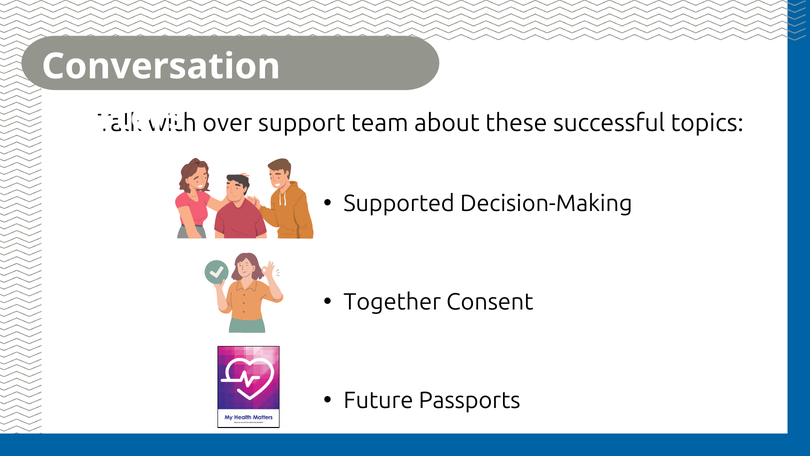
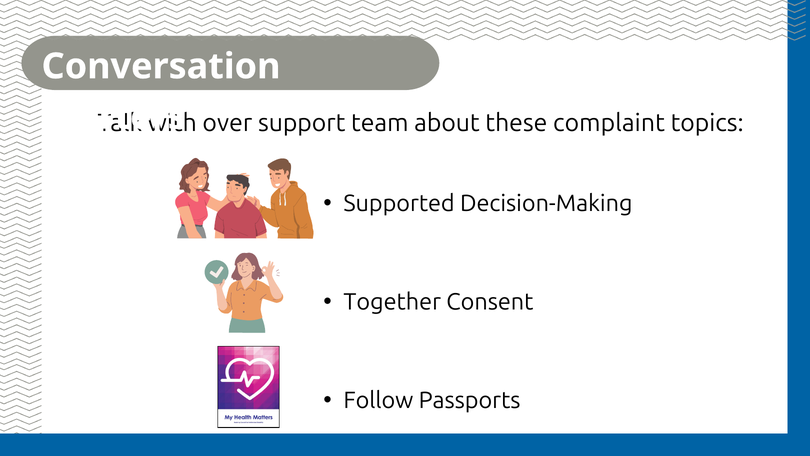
successful: successful -> complaint (609, 123)
Future: Future -> Follow (378, 400)
